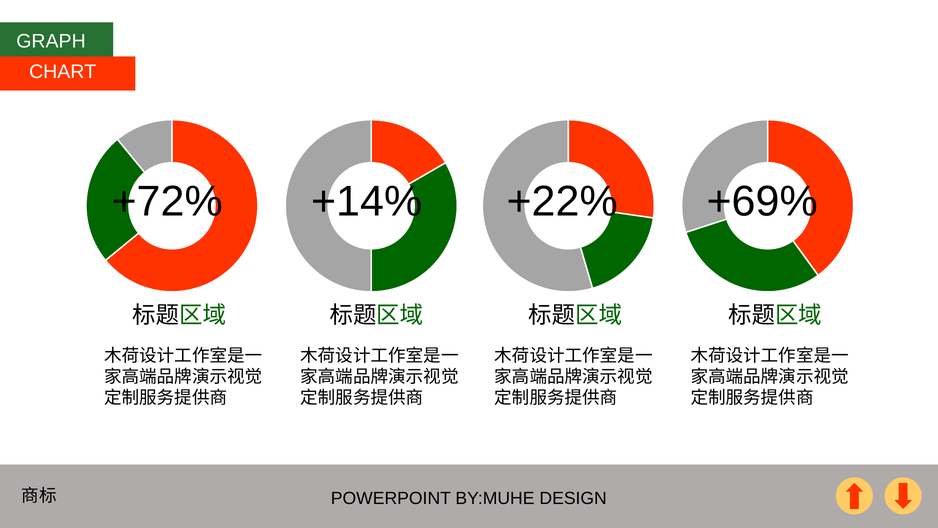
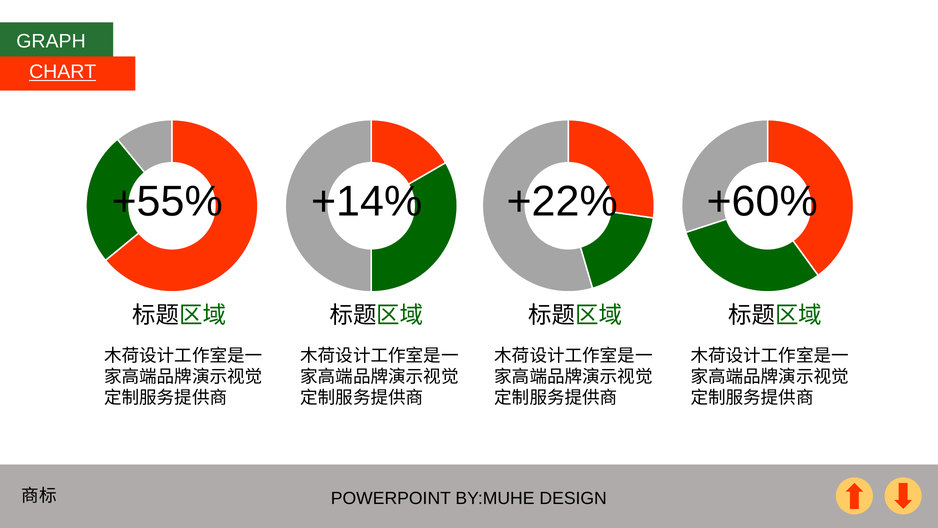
CHART underline: none -> present (63, 72)
+72%: +72% -> +55% (167, 202)
+69%: +69% -> +60% (762, 202)
